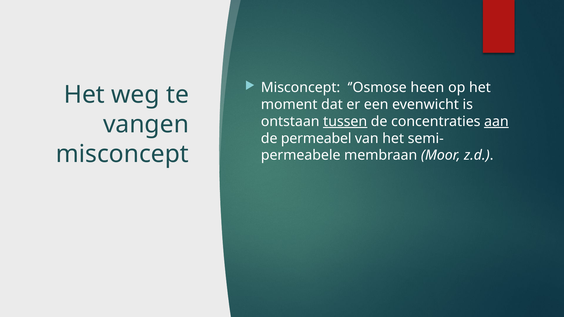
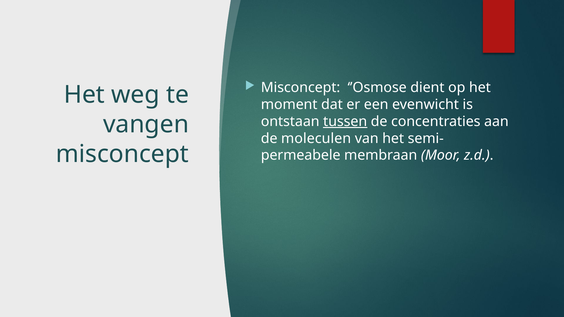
heen: heen -> dient (427, 88)
aan underline: present -> none (496, 122)
permeabel: permeabel -> moleculen (316, 138)
